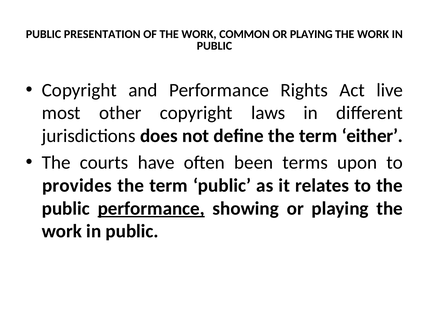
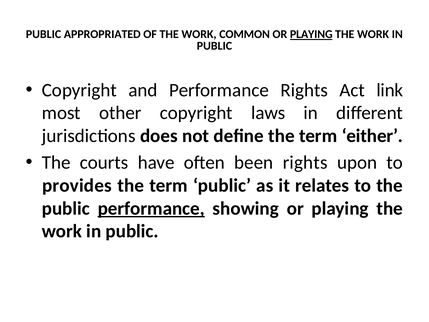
PRESENTATION: PRESENTATION -> APPROPRIATED (102, 34)
PLAYING underline: none -> present (311, 34)
live: live -> link (390, 90)
been terms: terms -> rights (305, 162)
